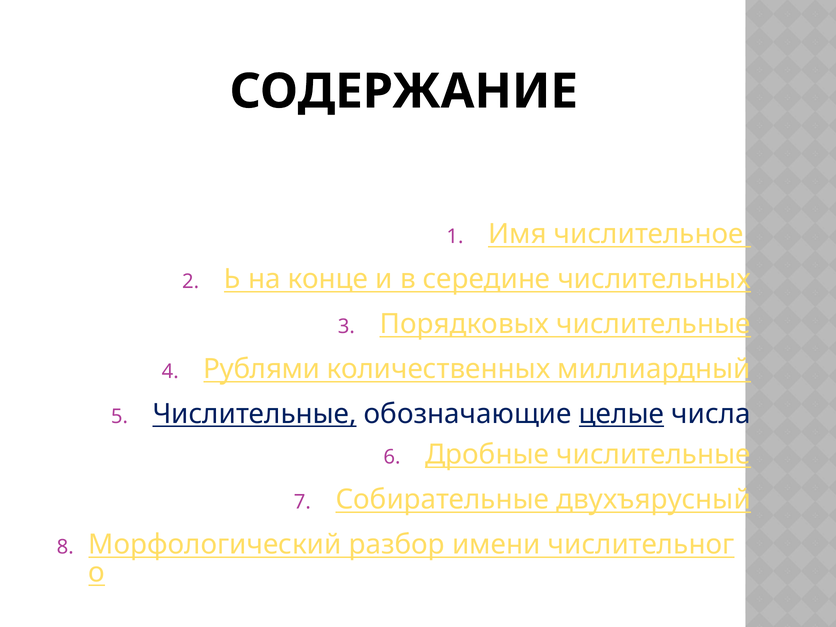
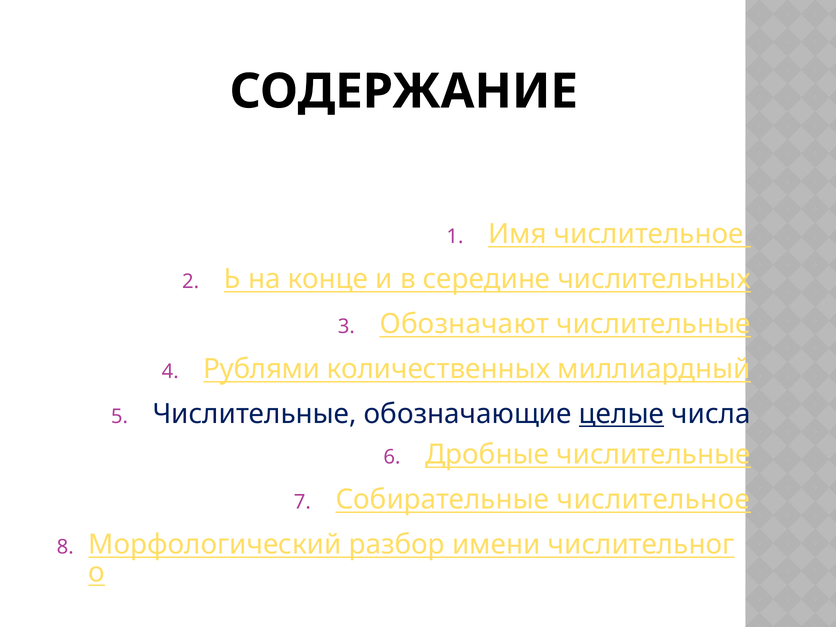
Порядковых: Порядковых -> Обозначают (464, 324)
Числительные underline: present -> none (255, 414)
Собирательные двухъярусный: двухъярусный -> числительное (653, 500)
